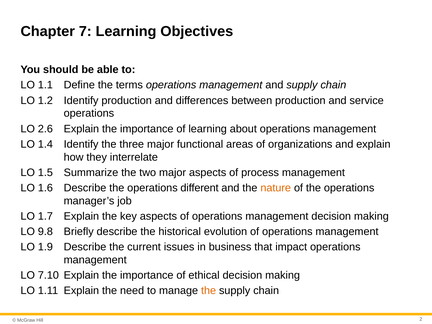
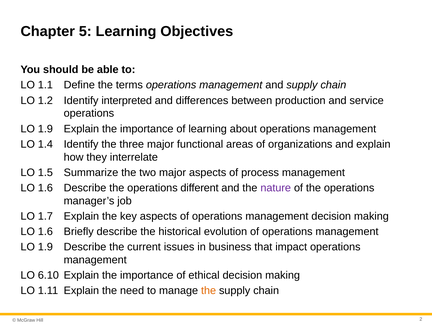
7: 7 -> 5 (85, 31)
Identify production: production -> interpreted (127, 100)
2.6: 2.6 -> 1.9 (45, 129)
nature colour: orange -> purple (276, 188)
9.8: 9.8 -> 1.6 (45, 232)
7.10: 7.10 -> 6.10 (48, 275)
